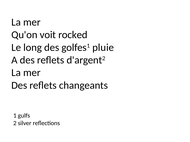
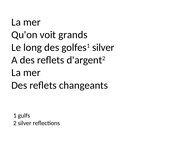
rocked: rocked -> grands (73, 35)
golfes1 pluie: pluie -> silver (103, 48)
